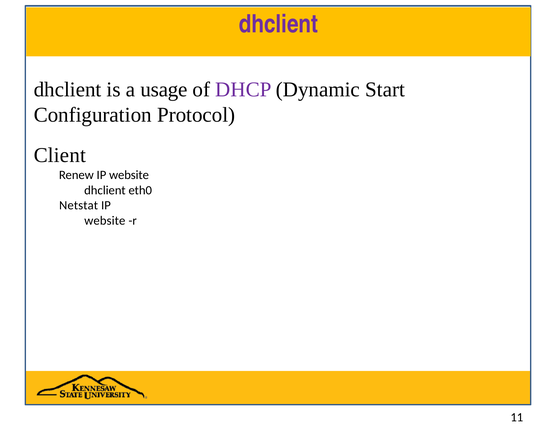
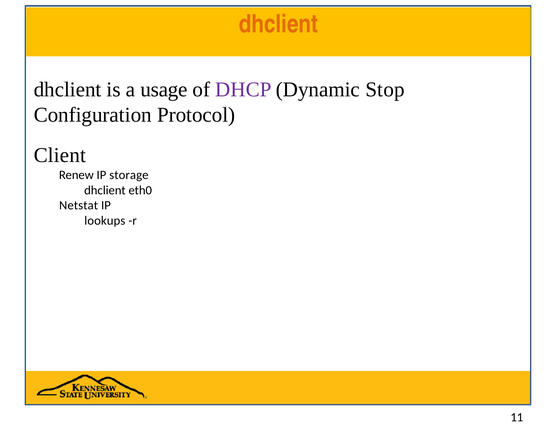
dhclient colour: purple -> orange (278, 24)
Start: Start -> Stop (385, 90)
Renew IP website: website -> storage (129, 175)
website: website -> lookups (105, 220)
